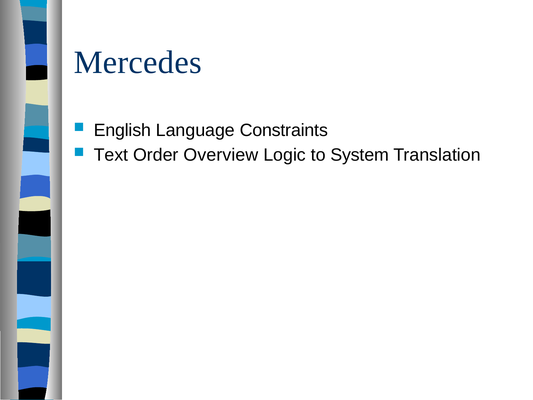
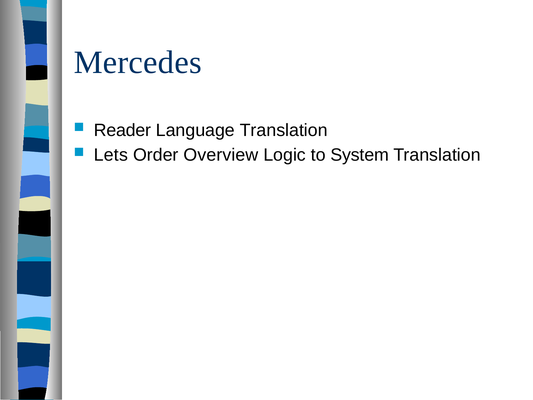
English: English -> Reader (122, 130)
Language Constraints: Constraints -> Translation (284, 130)
Text: Text -> Lets (111, 155)
